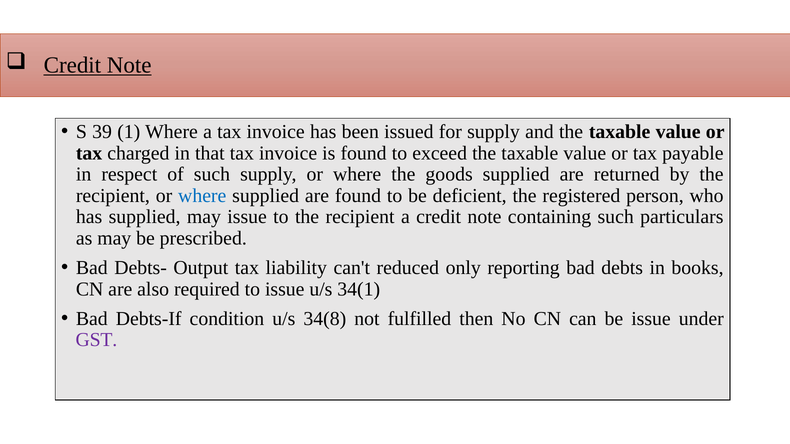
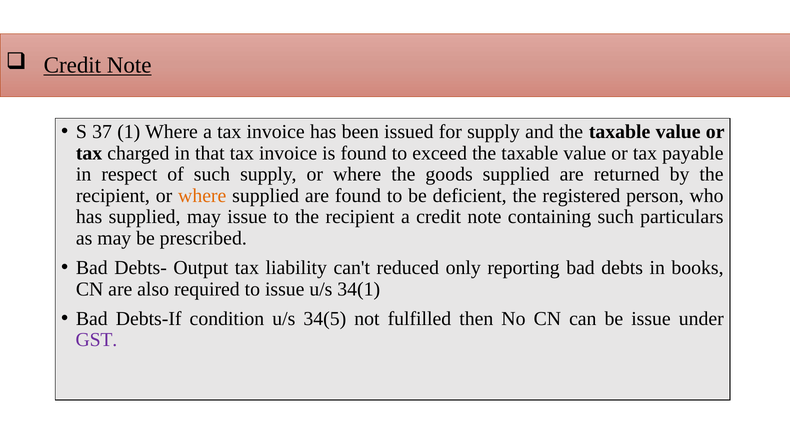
39: 39 -> 37 (102, 132)
where colour: blue -> orange (202, 196)
34(8: 34(8 -> 34(5 (325, 319)
